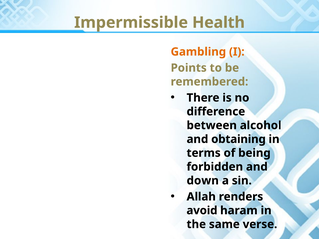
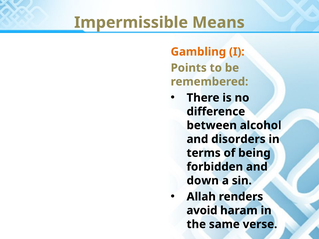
Health: Health -> Means (218, 23)
obtaining: obtaining -> disorders (238, 139)
